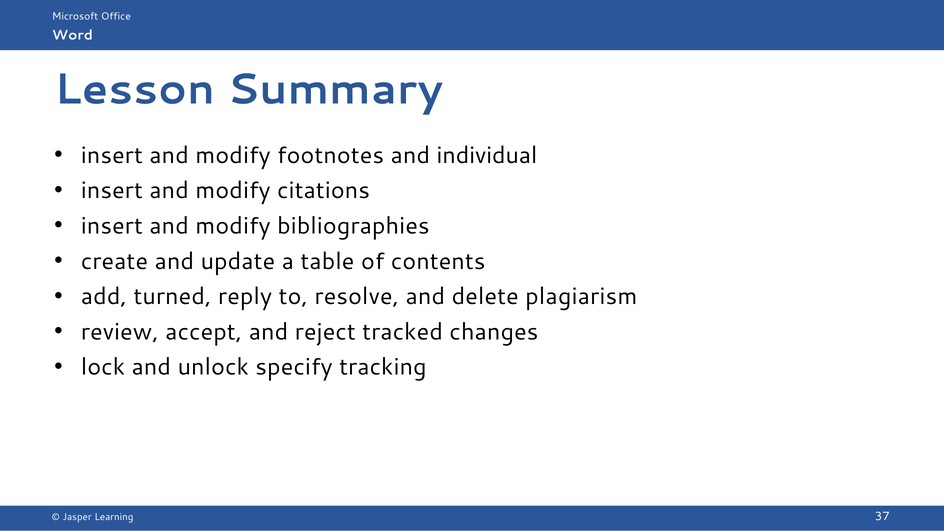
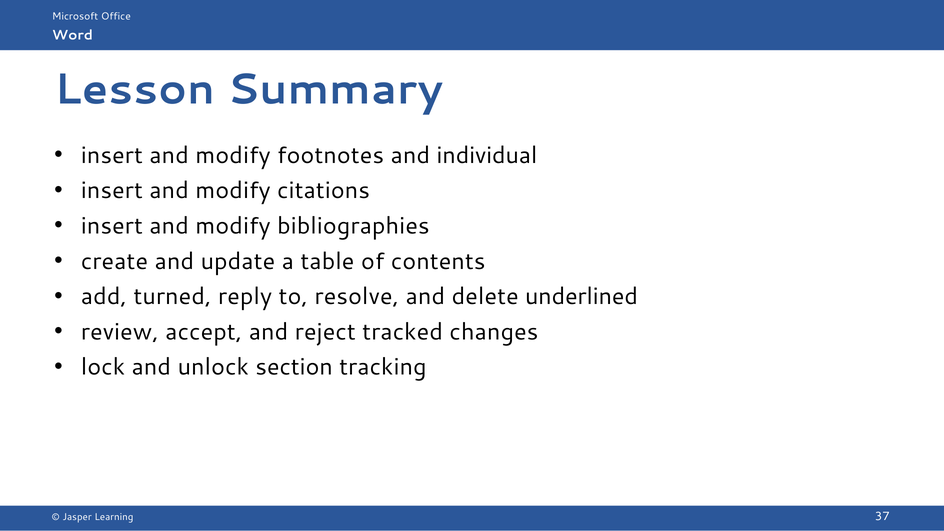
plagiarism: plagiarism -> underlined (581, 297)
specify: specify -> section (294, 367)
